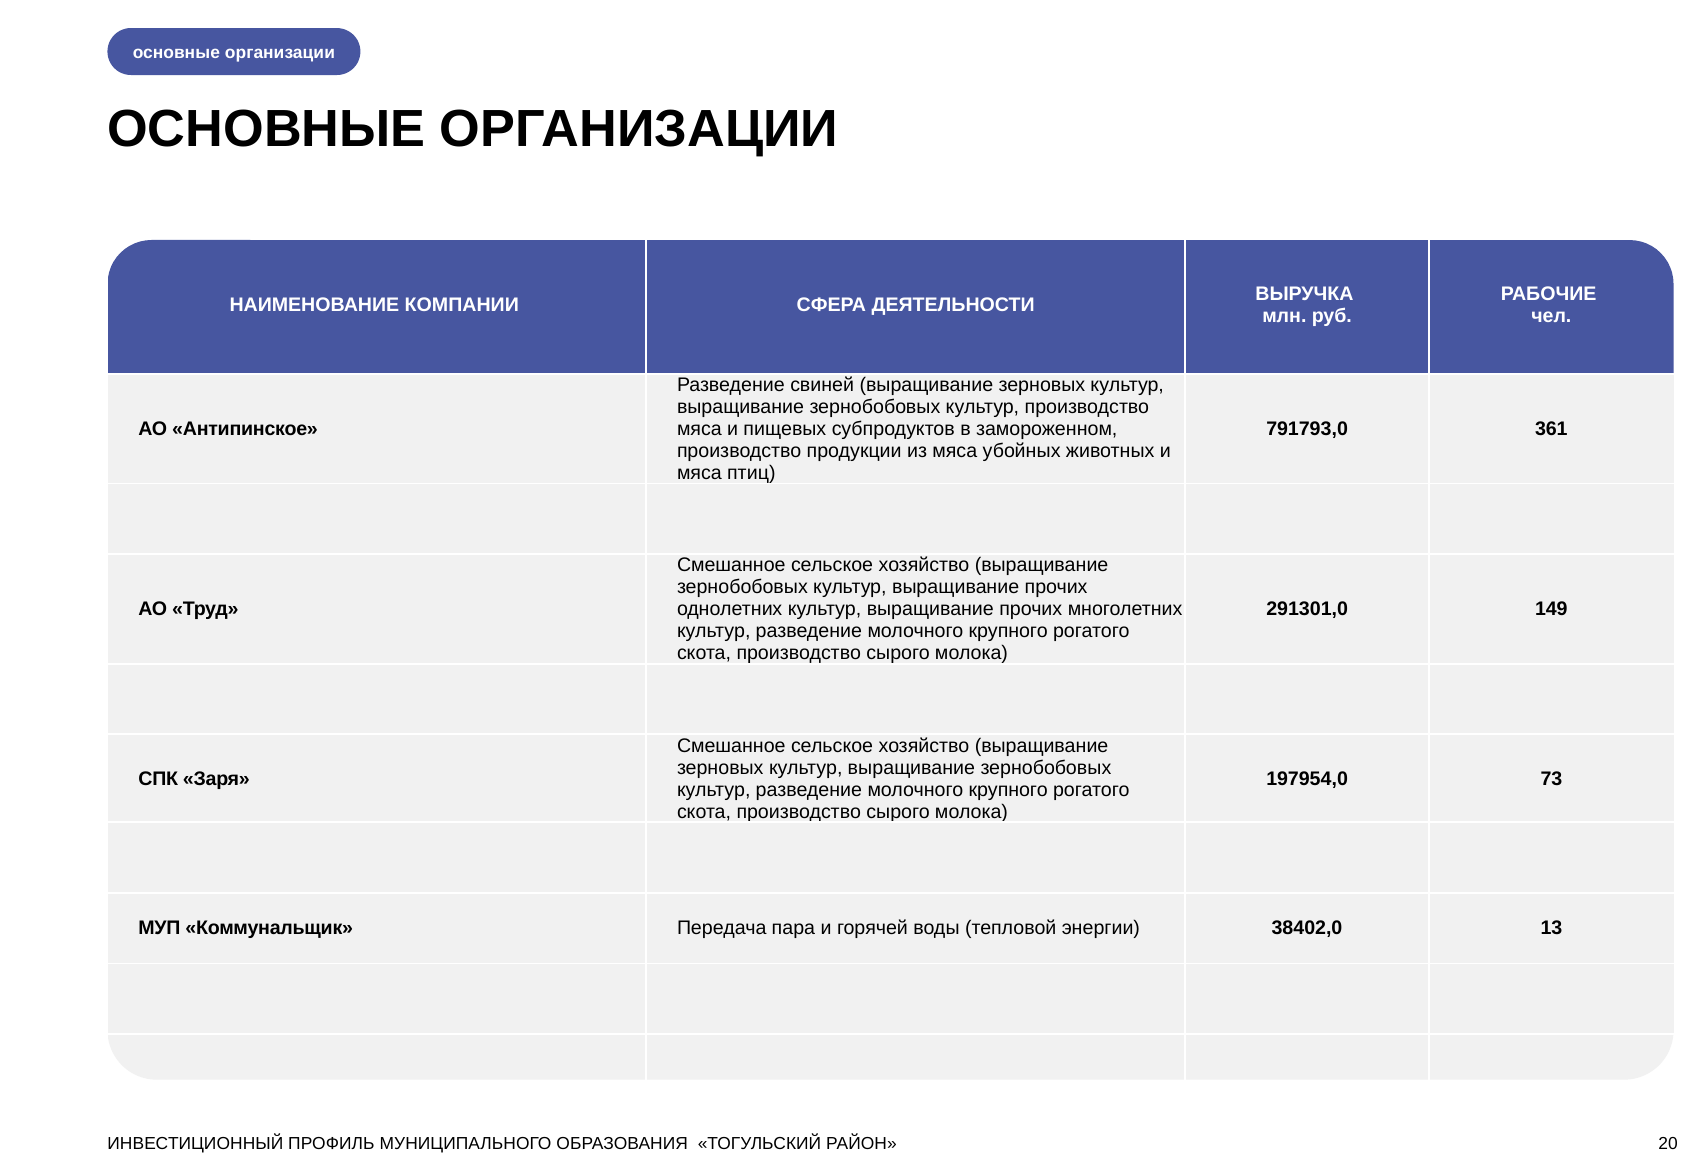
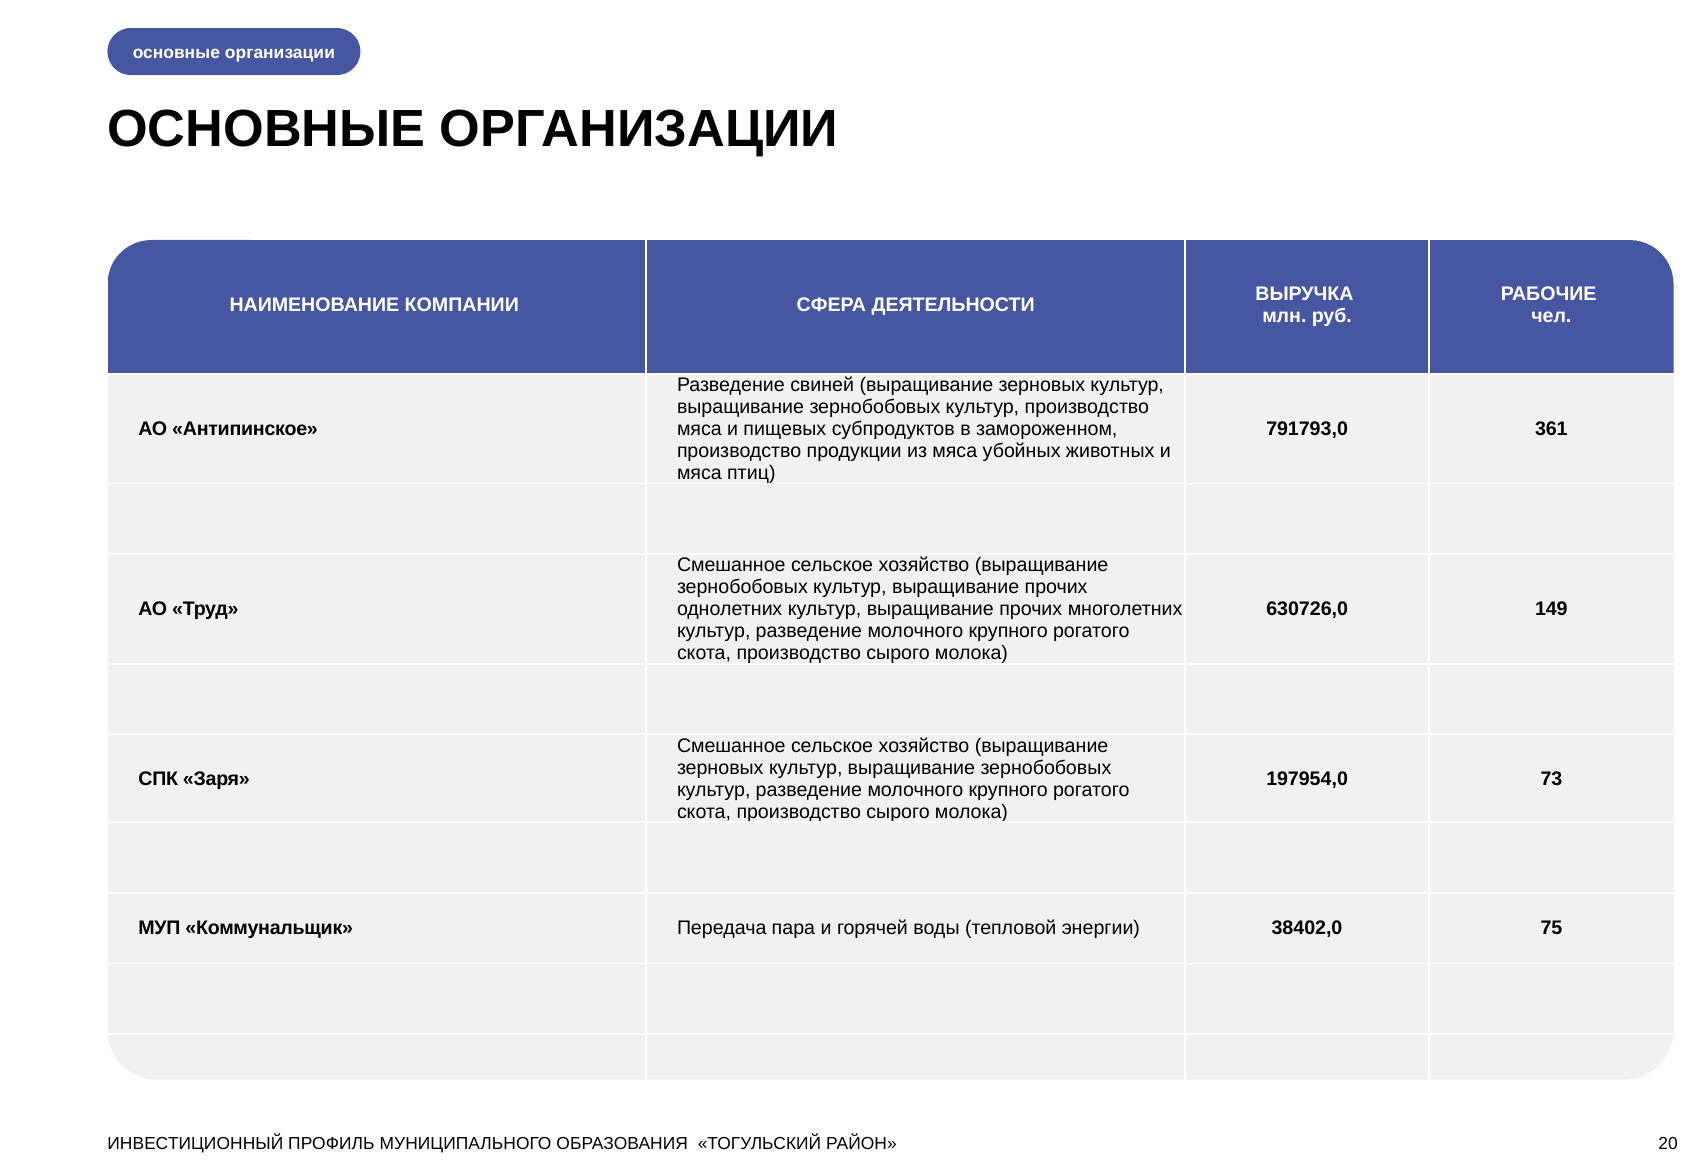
291301,0: 291301,0 -> 630726,0 (1307, 609)
13: 13 -> 75 (1551, 929)
